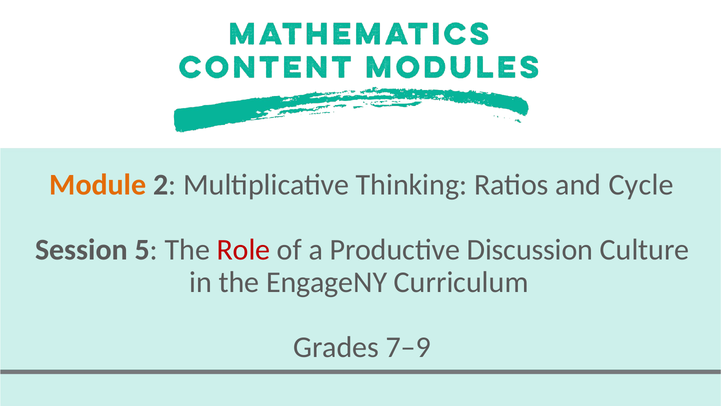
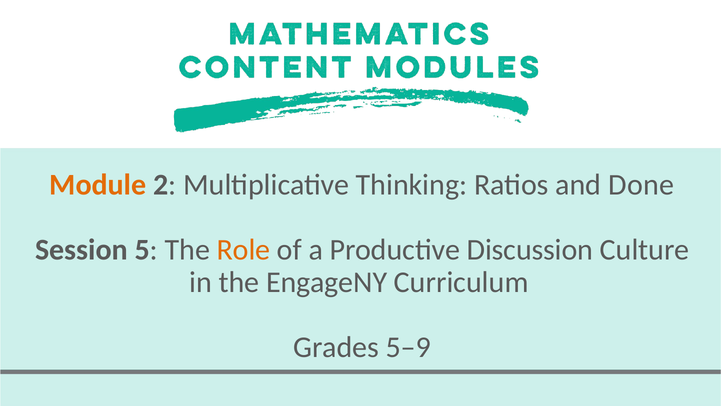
Cycle: Cycle -> Done (641, 185)
Role colour: red -> orange (243, 250)
7–9: 7–9 -> 5–9 (408, 347)
